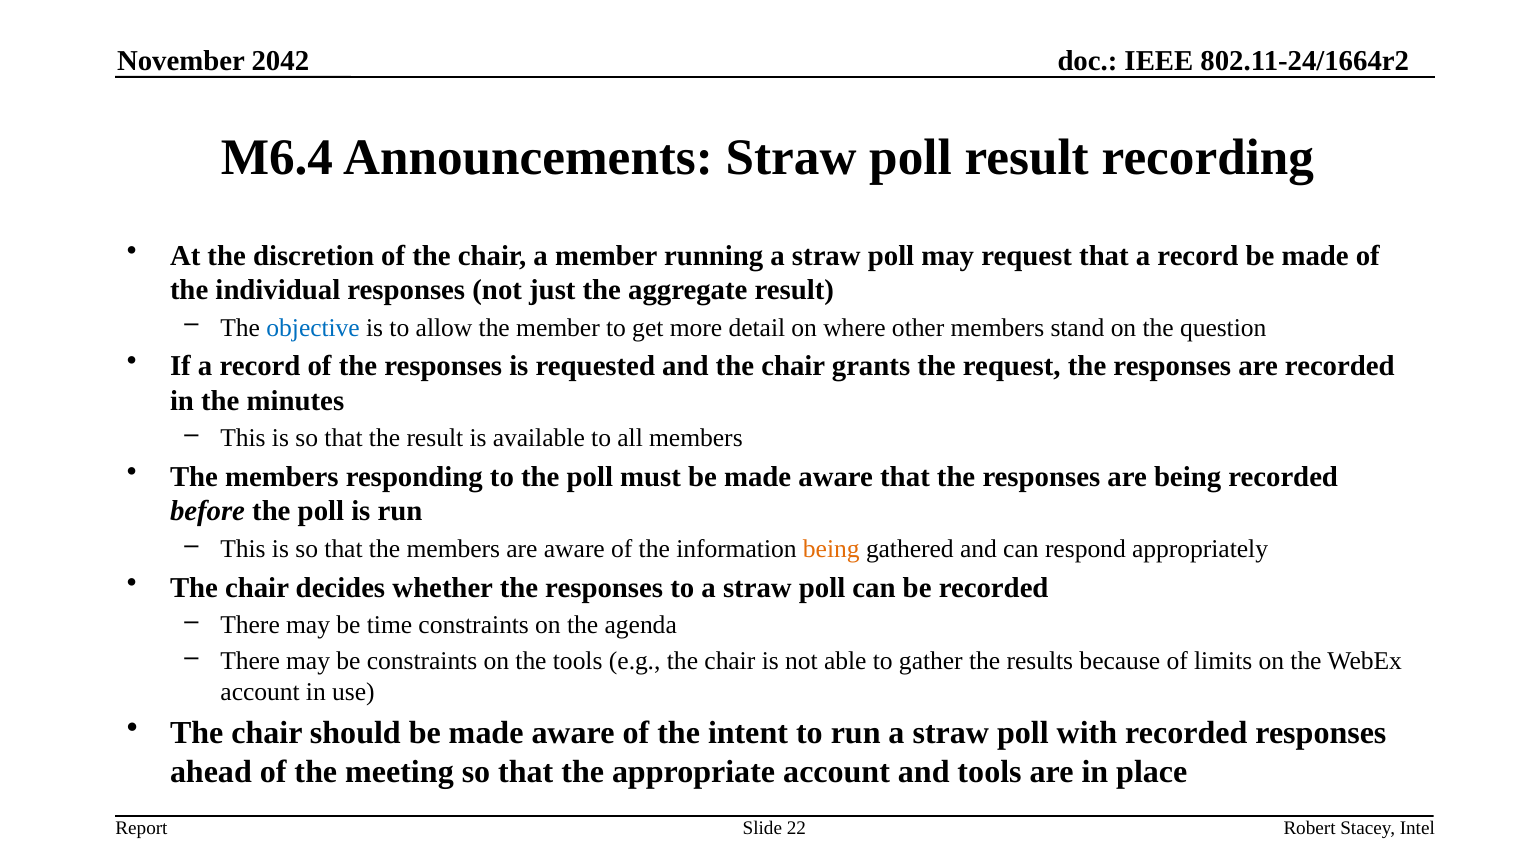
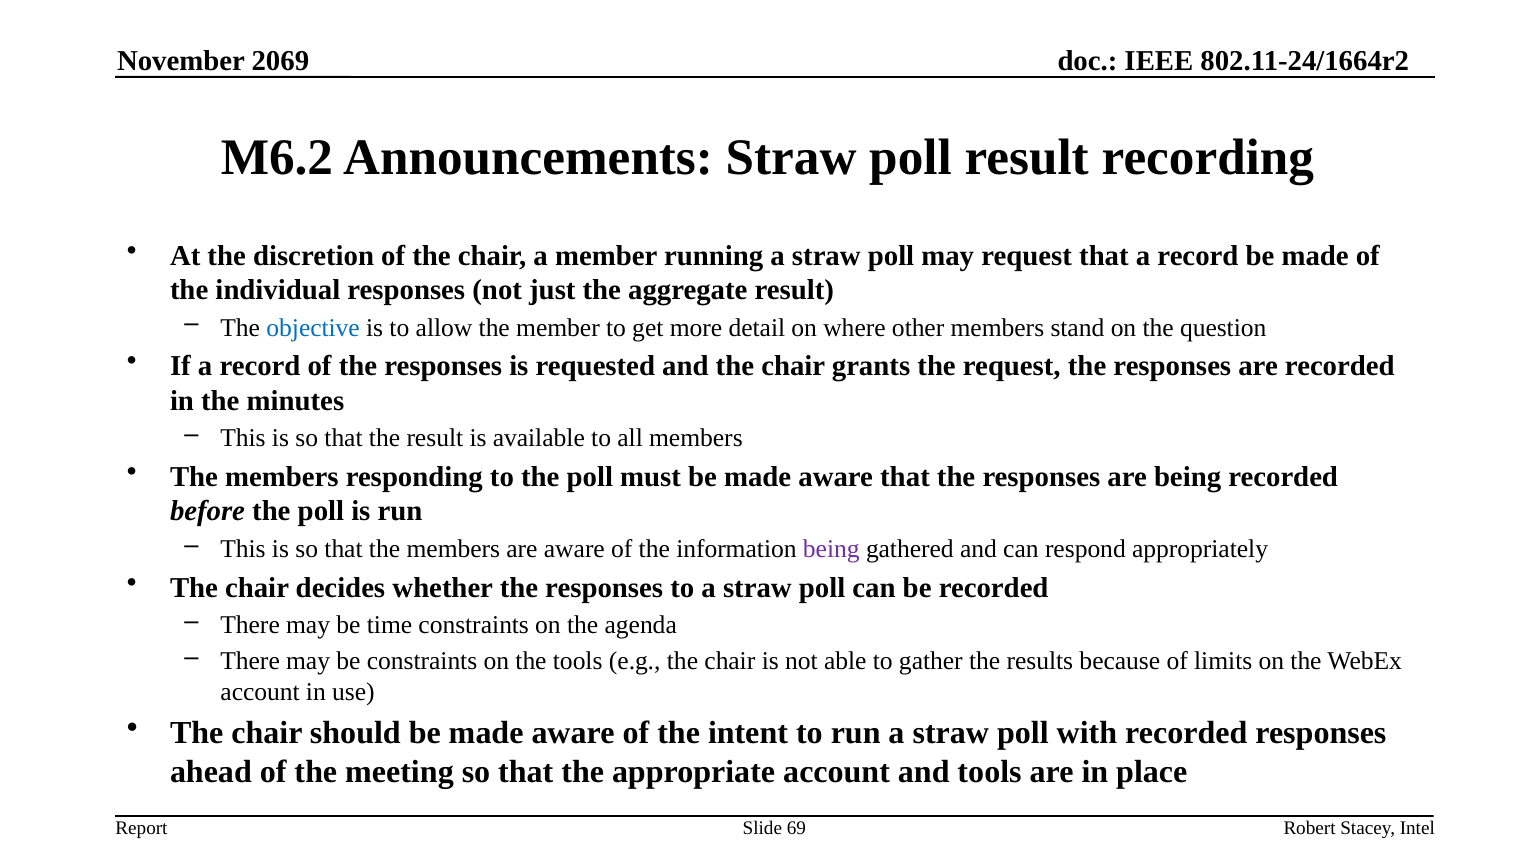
2042: 2042 -> 2069 (280, 61)
M6.4: M6.4 -> M6.2 (277, 157)
being colour: orange -> purple (831, 549)
22: 22 -> 69 (796, 829)
